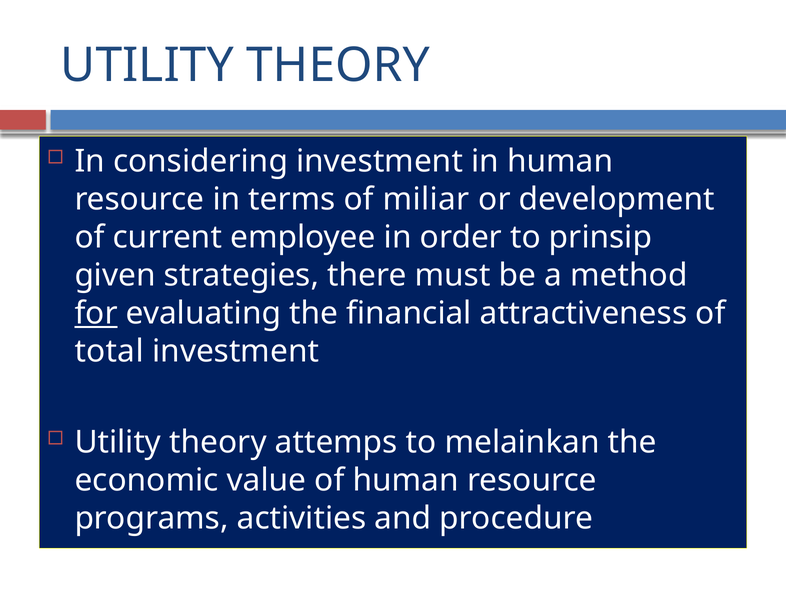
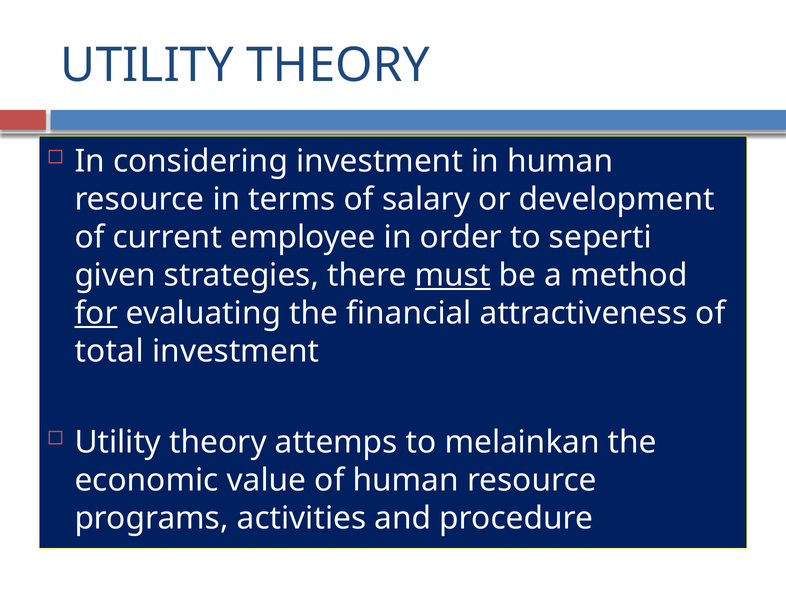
miliar: miliar -> salary (426, 200)
prinsip: prinsip -> seperti (600, 238)
must underline: none -> present (453, 276)
